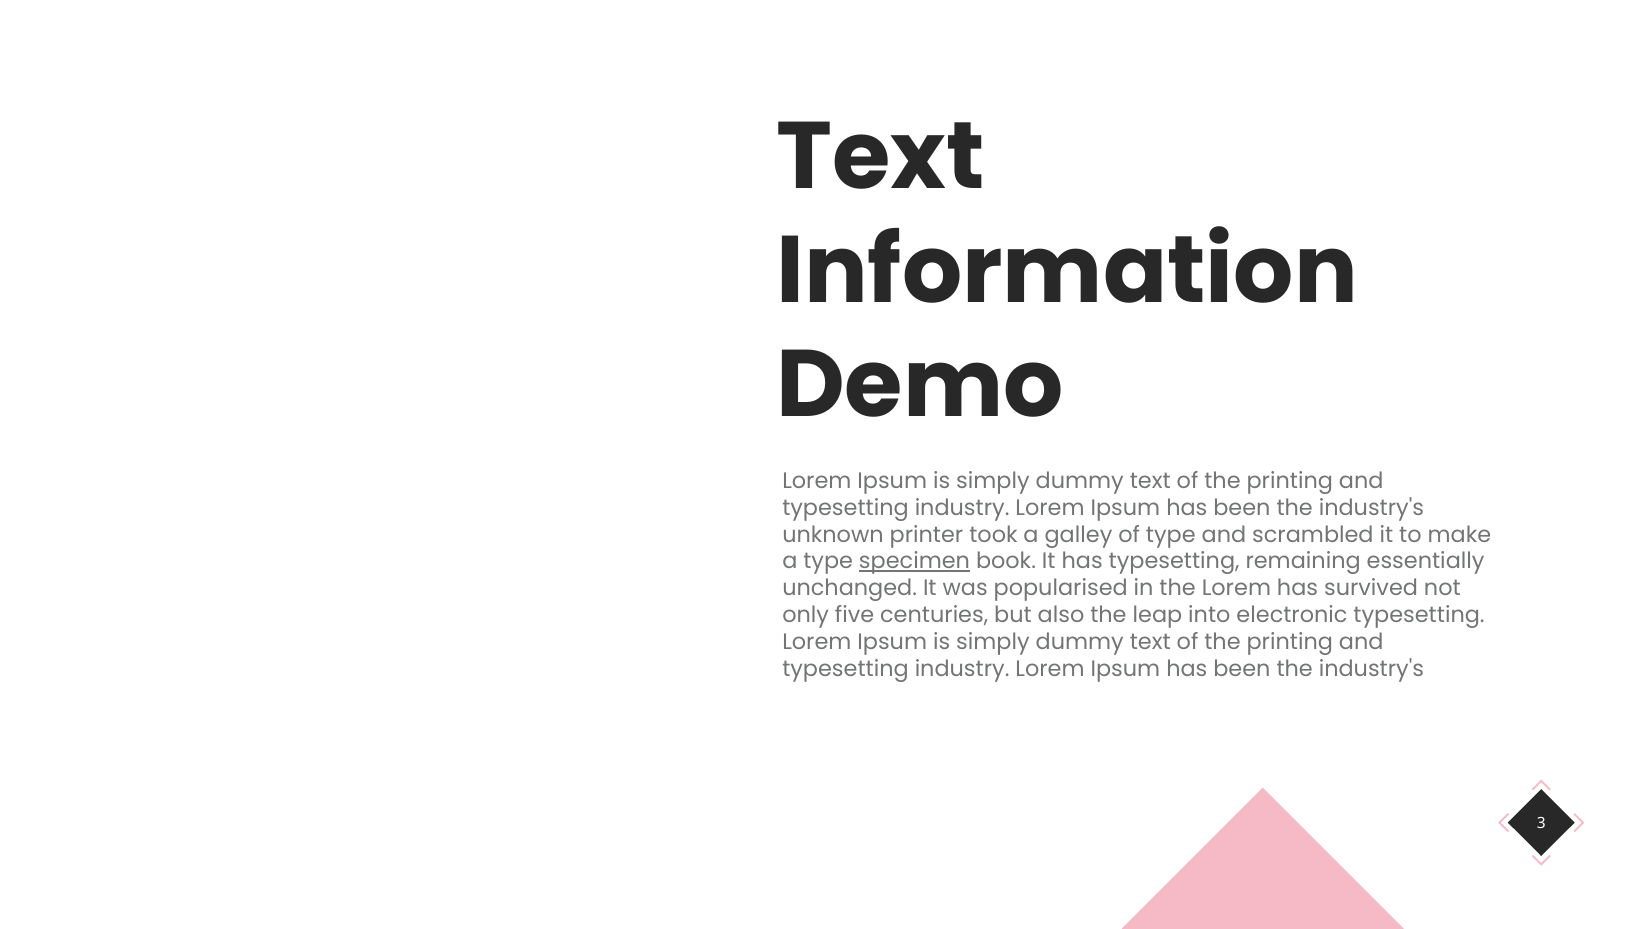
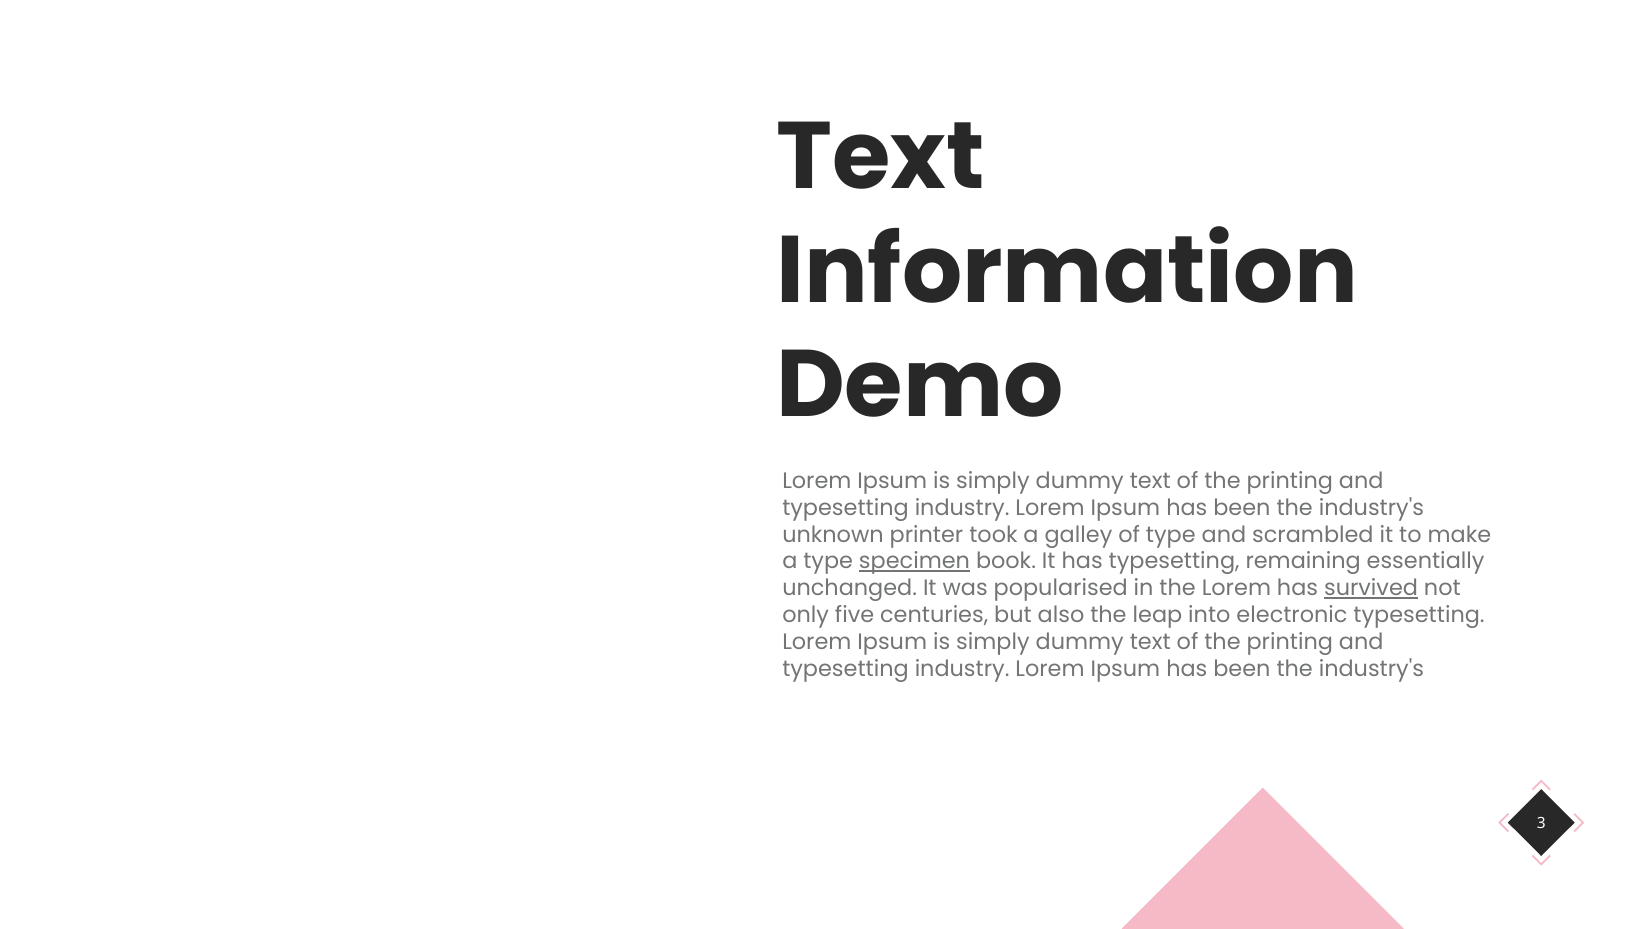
survived underline: none -> present (1371, 589)
